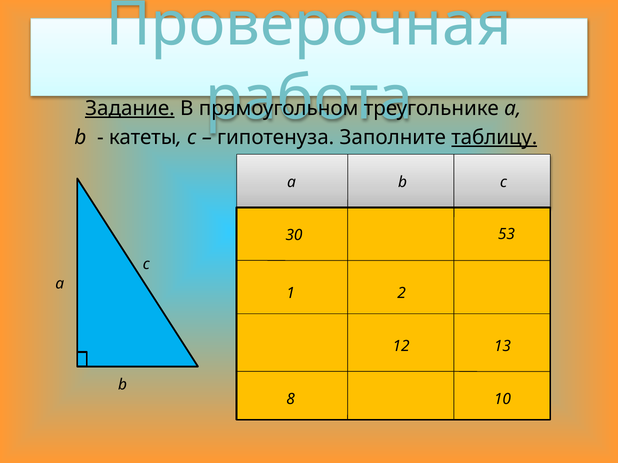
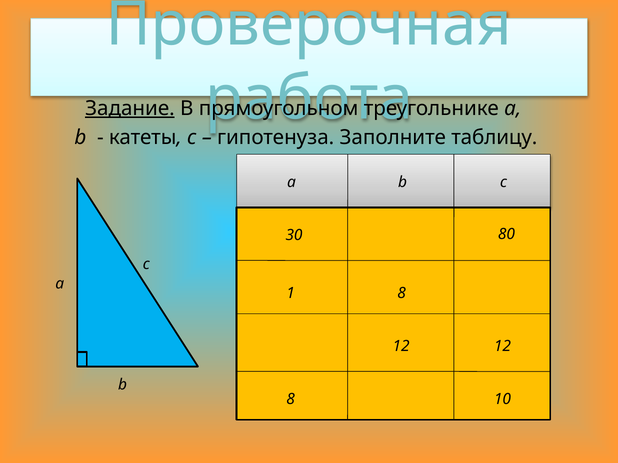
таблицу underline: present -> none (494, 137)
53: 53 -> 80 (506, 235)
1 2: 2 -> 8 (402, 293)
12 13: 13 -> 12 (502, 347)
